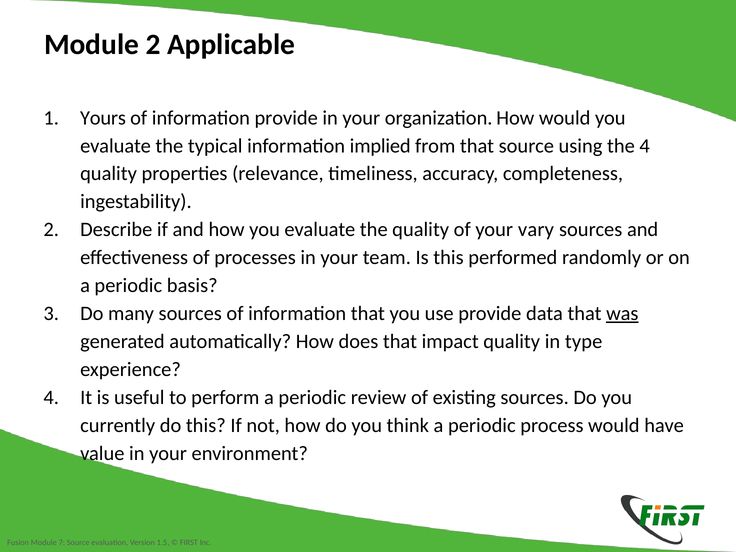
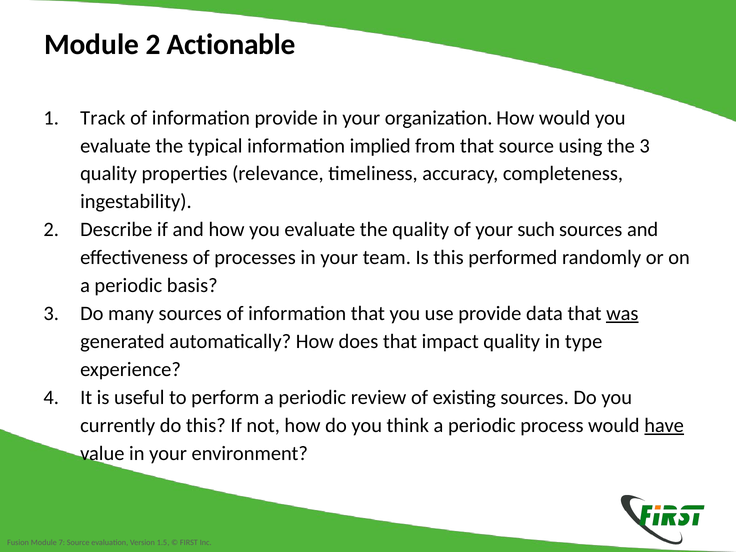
Applicable: Applicable -> Actionable (231, 45)
Yours: Yours -> Track (103, 118)
the 4: 4 -> 3 (645, 146)
vary: vary -> such (536, 230)
have underline: none -> present (664, 425)
